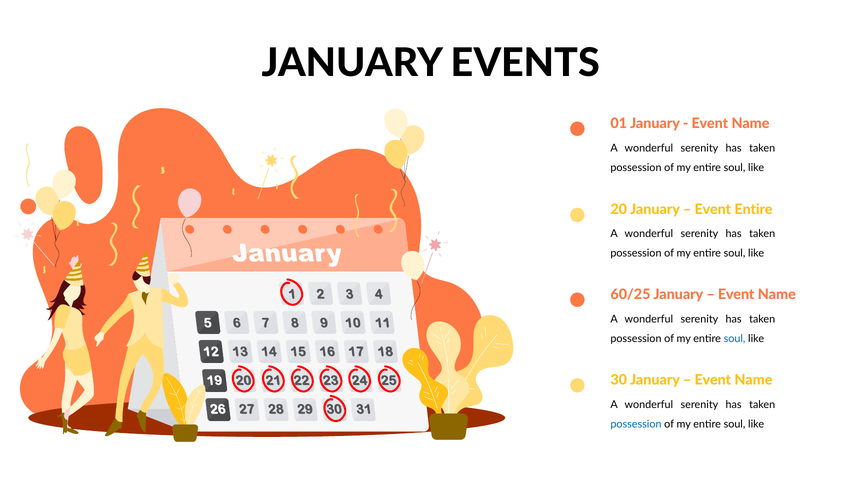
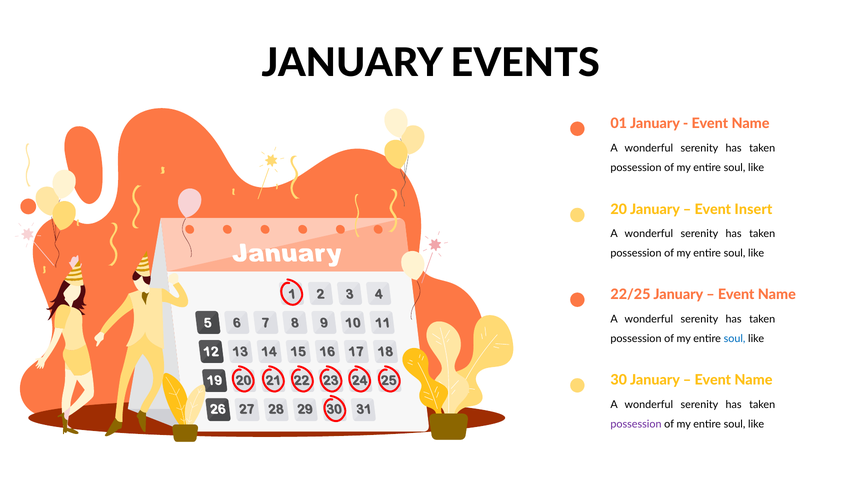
Event Entire: Entire -> Insert (753, 209)
60/25: 60/25 -> 22/25 (630, 294)
possession colour: blue -> purple (636, 424)
